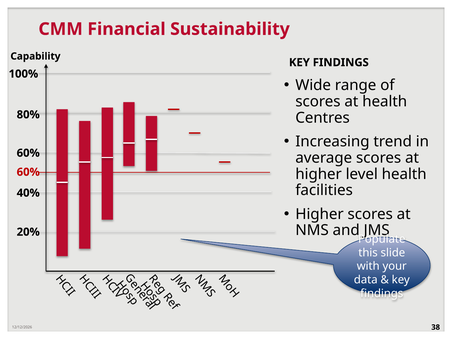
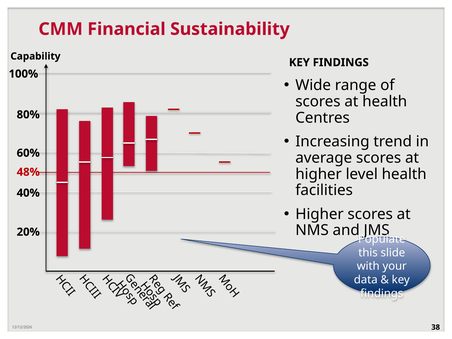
60%: 60% -> 48% (28, 172)
